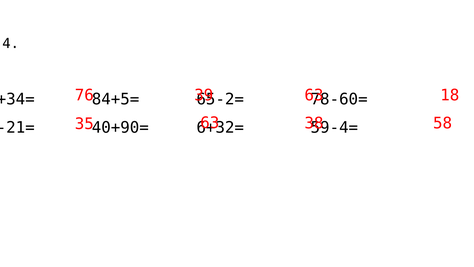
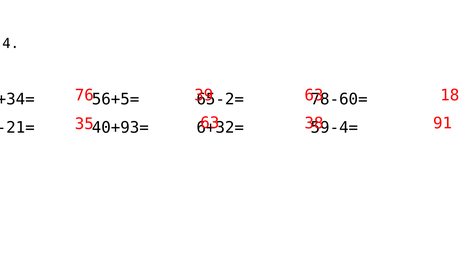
84+5=: 84+5= -> 56+5= (116, 99)
58: 58 -> 91 (443, 123)
40+90=: 40+90= -> 40+93= (120, 128)
